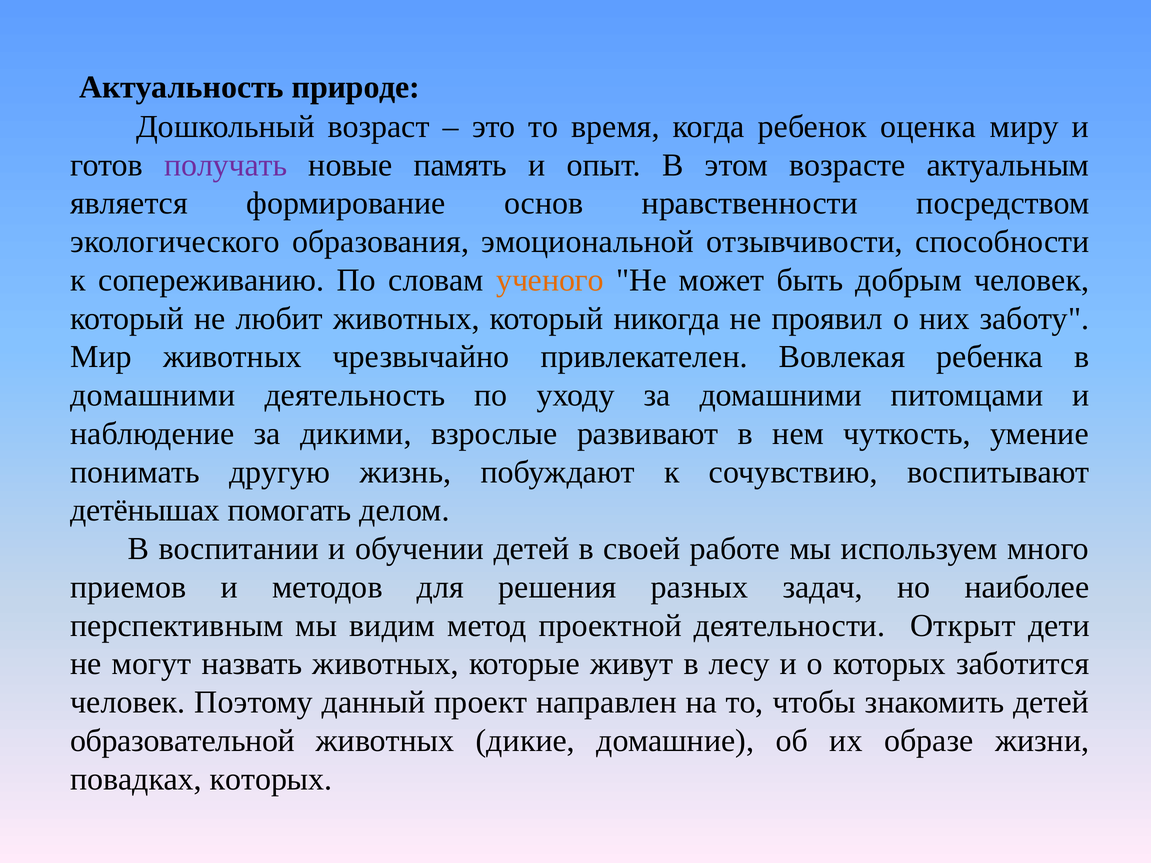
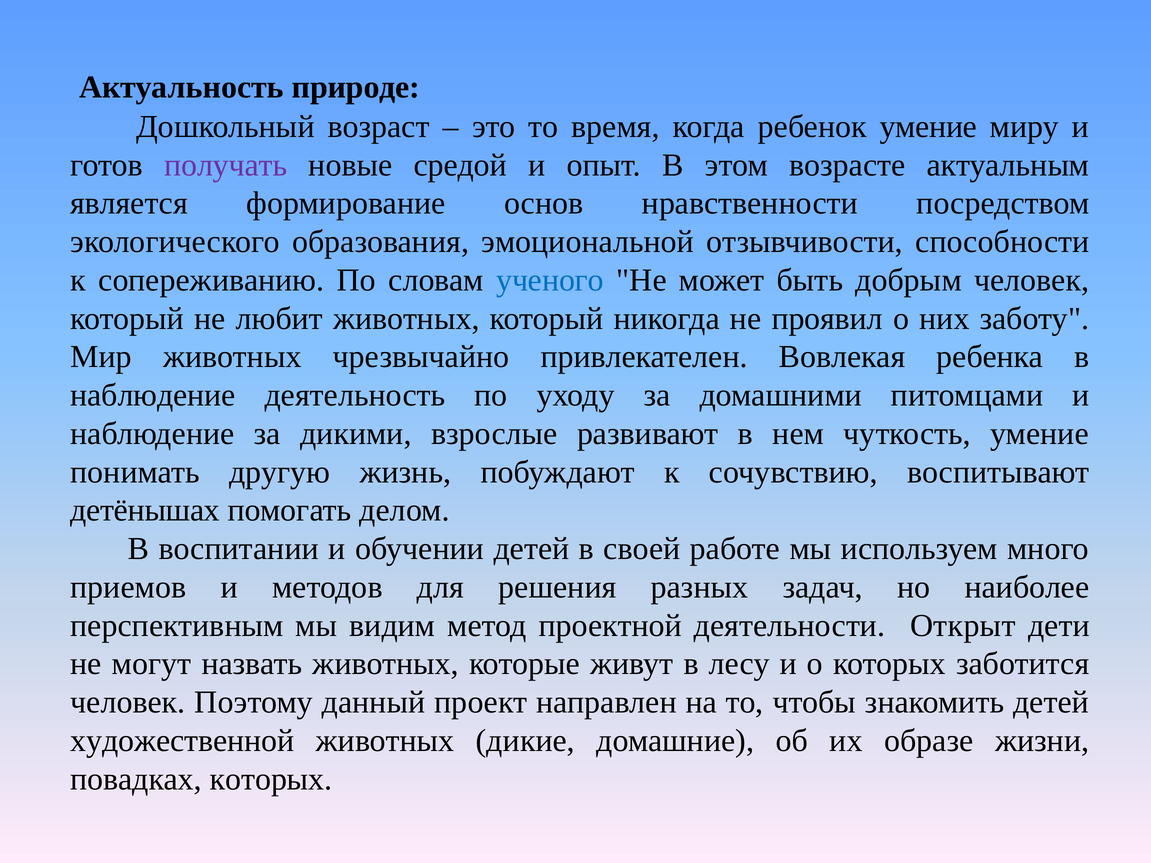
ребенок оценка: оценка -> умение (928, 127)
память: память -> средой (460, 165)
ученого colour: orange -> blue (550, 280)
домашними: домашними -> наблюдение (153, 395)
образовательной: образовательной -> художественной (182, 741)
